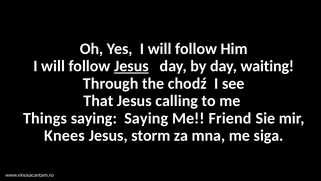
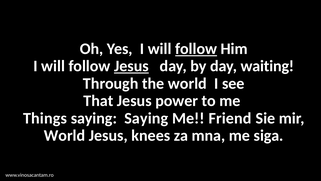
follow underline: none -> present (196, 49)
the chodź: chodź -> world (187, 83)
calling: calling -> power (177, 101)
Knees: Knees -> World (65, 135)
storm: storm -> knees (151, 135)
